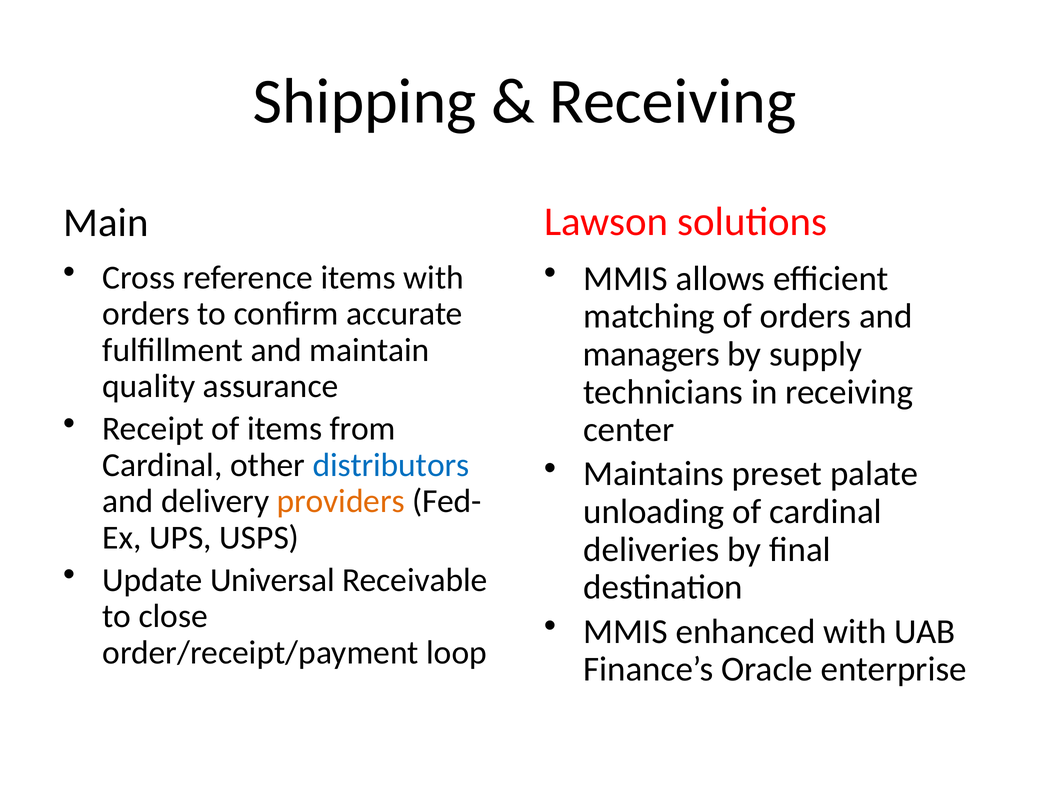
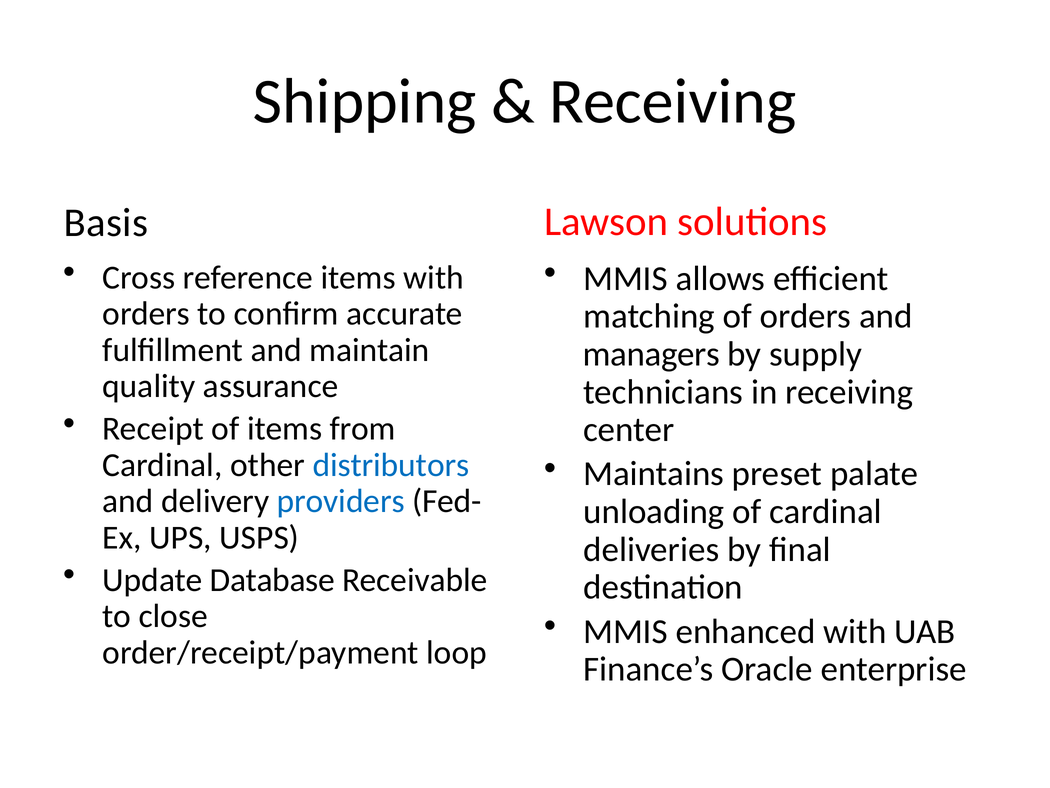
Main: Main -> Basis (106, 223)
providers colour: orange -> blue (341, 501)
Universal: Universal -> Database (272, 580)
